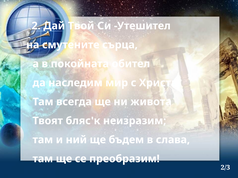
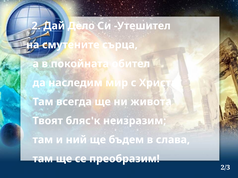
Твой: Твой -> Дело (81, 26)
